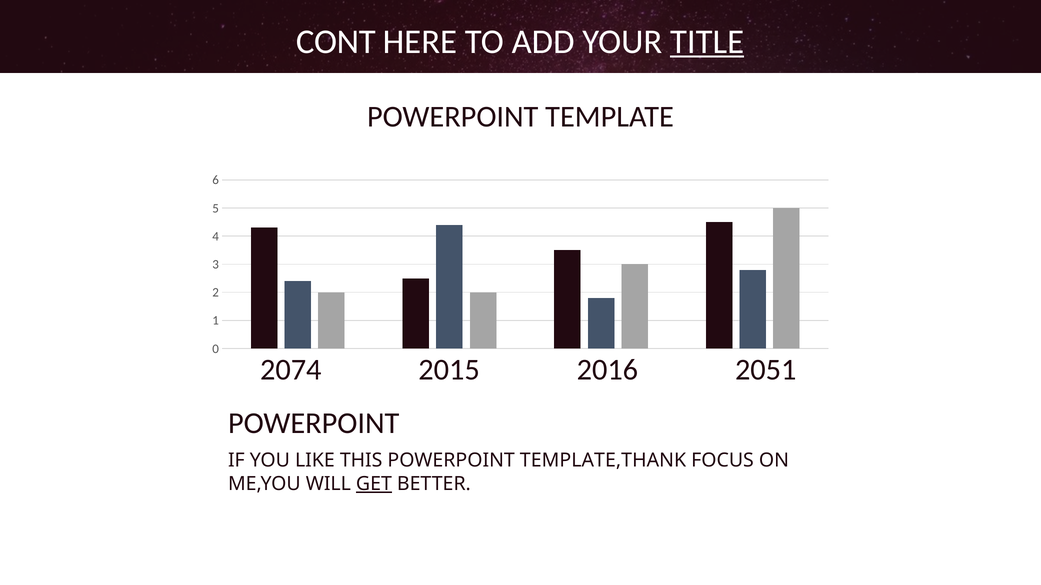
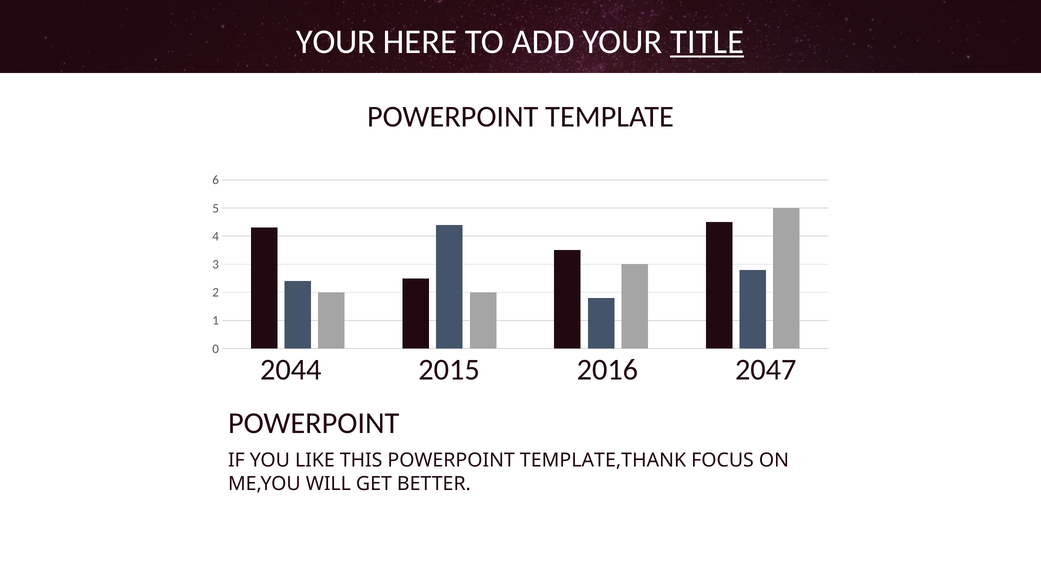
CONT: CONT -> YOUR (336, 42)
2074: 2074 -> 2044 (291, 370)
2051: 2051 -> 2047 (766, 370)
GET underline: present -> none (374, 484)
